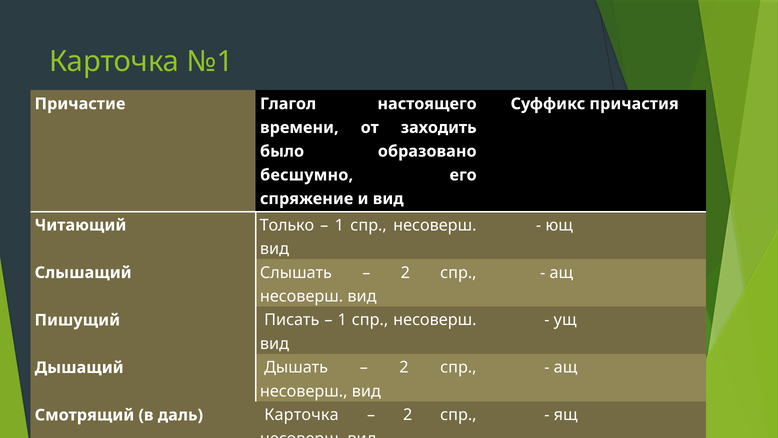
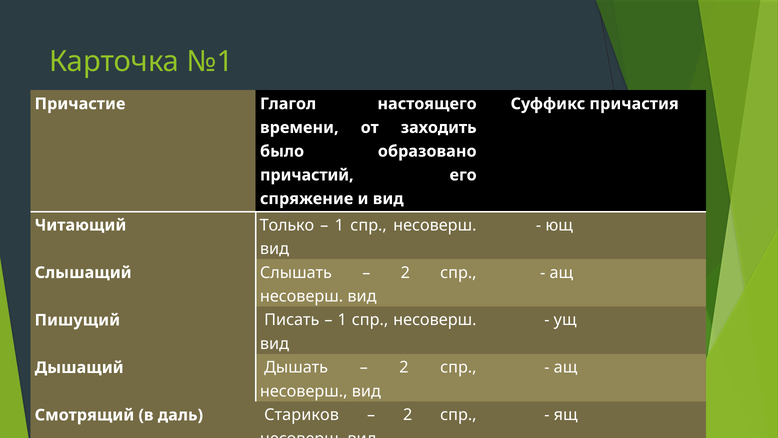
бесшумно: бесшумно -> причастий (307, 175)
даль Карточка: Карточка -> Стариков (302, 415)
